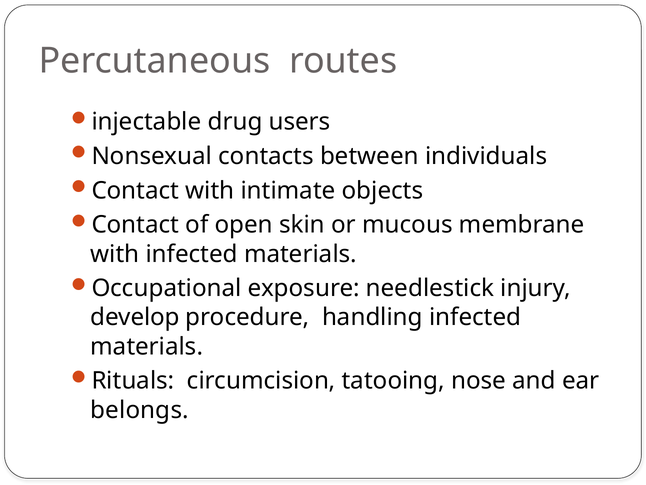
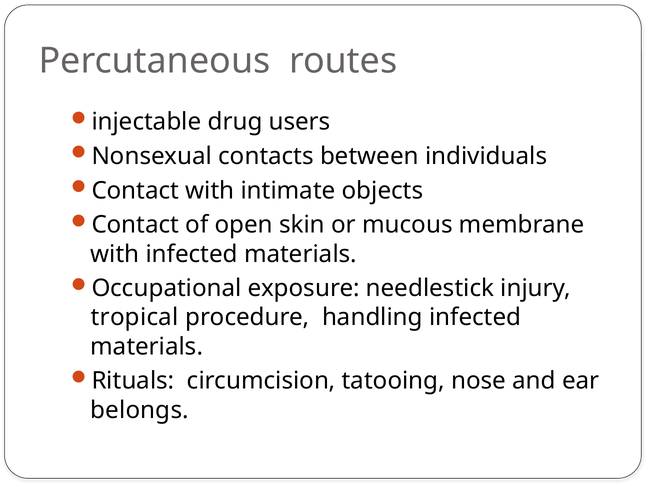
develop: develop -> tropical (135, 317)
